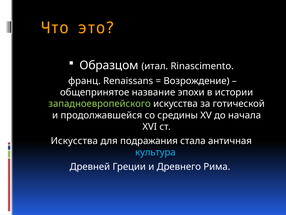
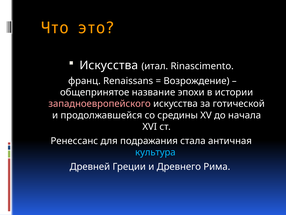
Образцом: Образцом -> Искусства (109, 65)
западноевропейского colour: light green -> pink (100, 104)
Искусства: Искусства -> Ренессанс (74, 141)
